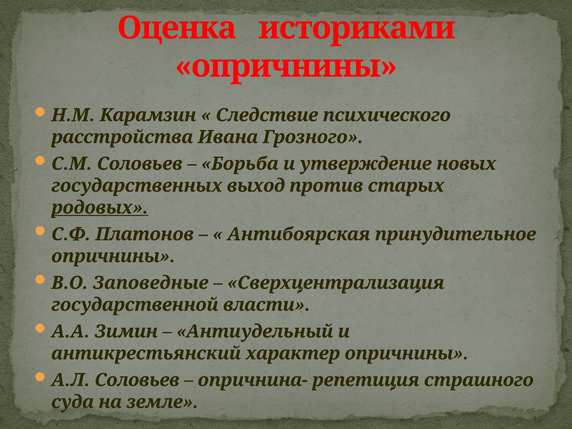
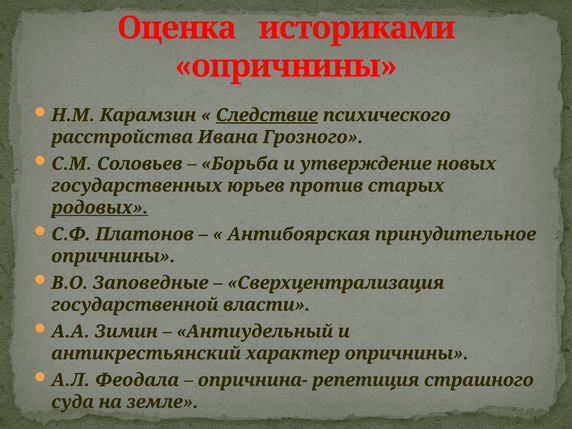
Следствие underline: none -> present (267, 115)
выход: выход -> юрьев (256, 186)
А.Л Соловьев: Соловьев -> Феодала (137, 380)
